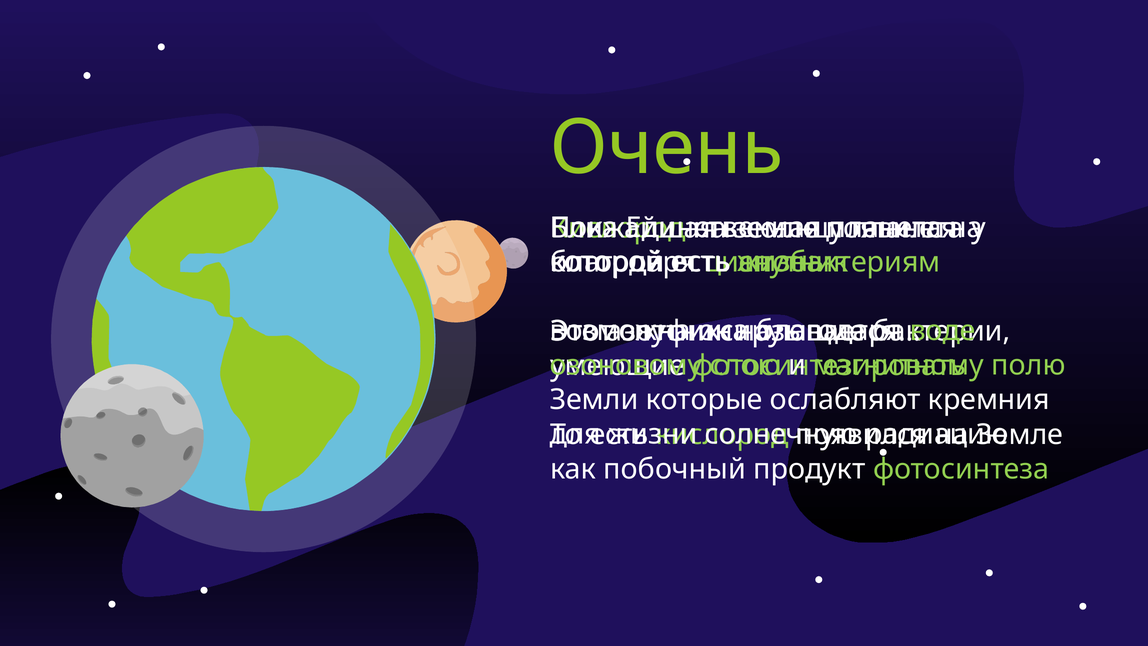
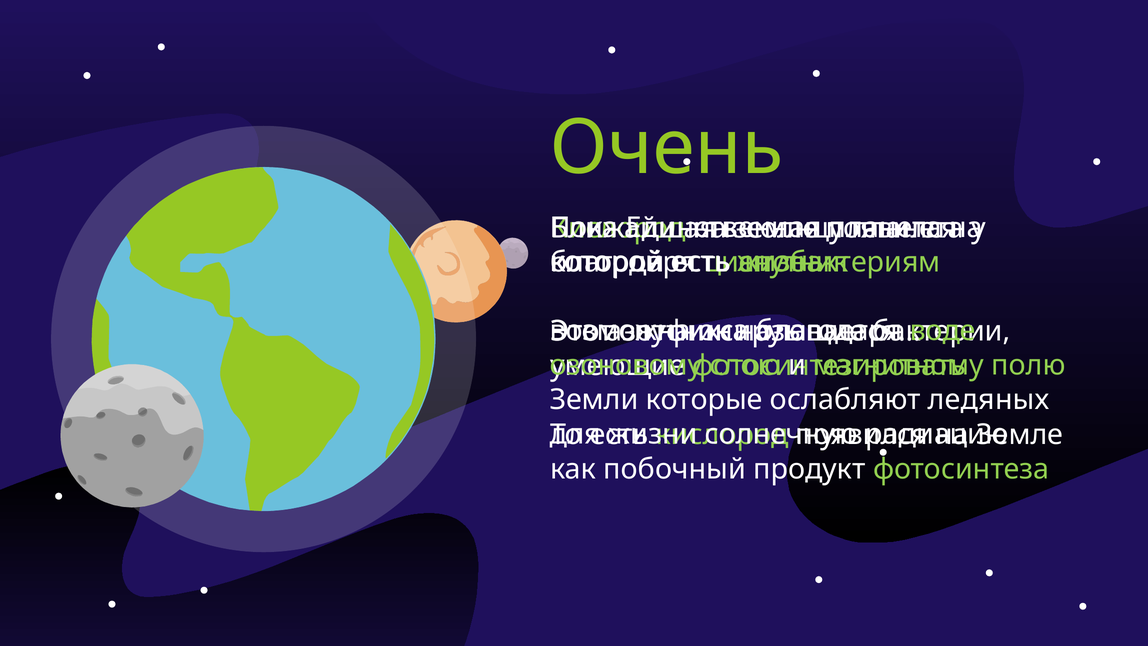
кремния: кремния -> ледяных (989, 400)
